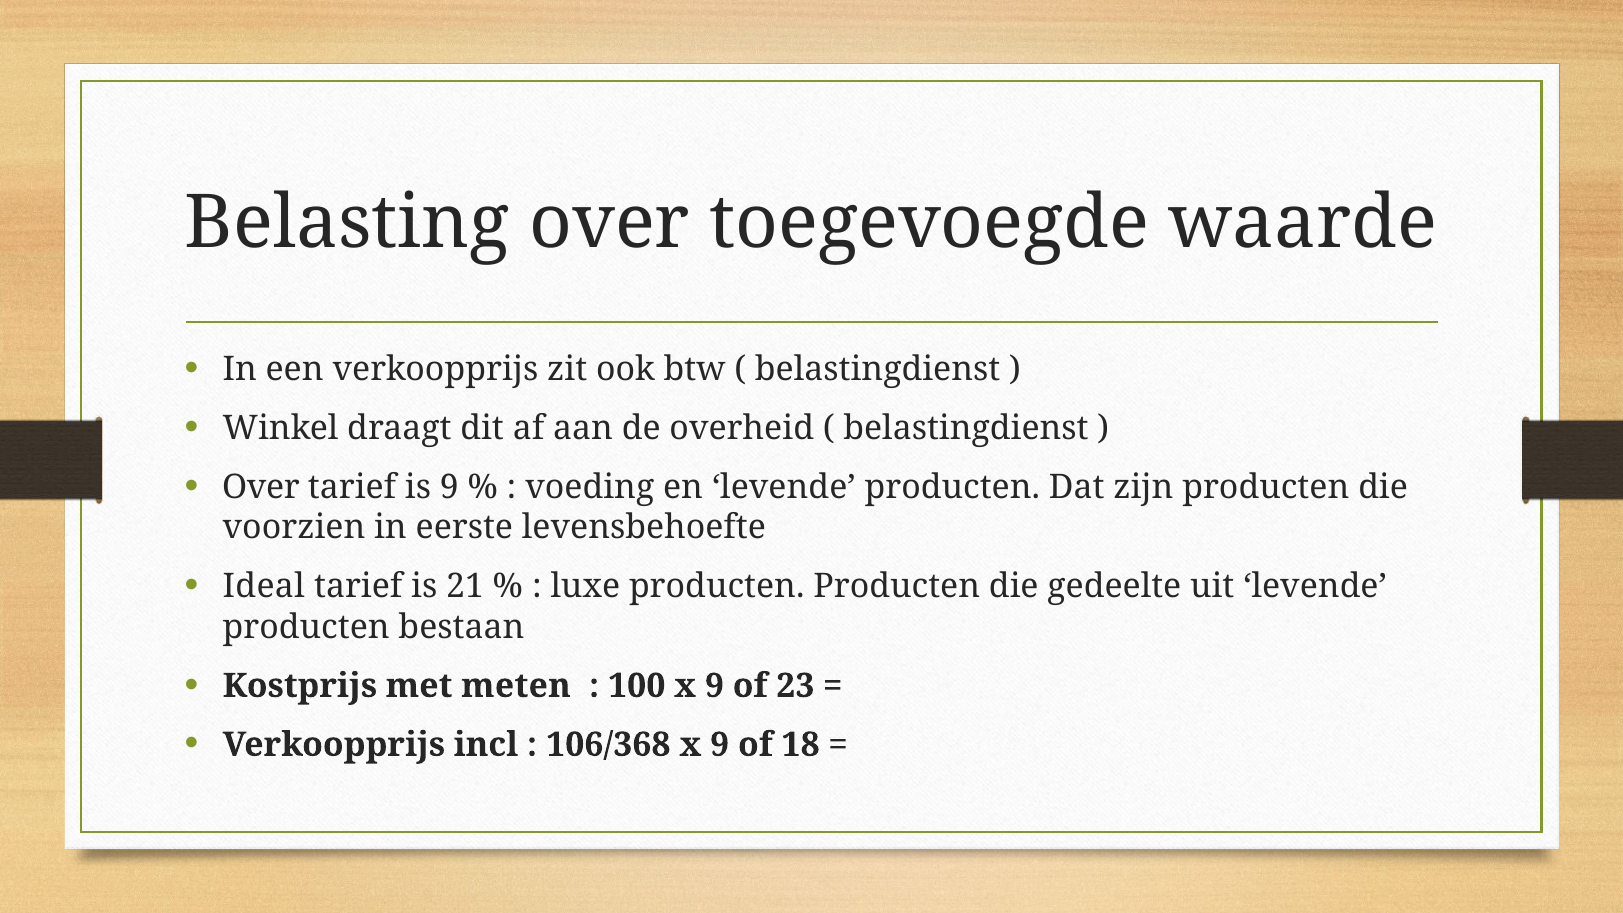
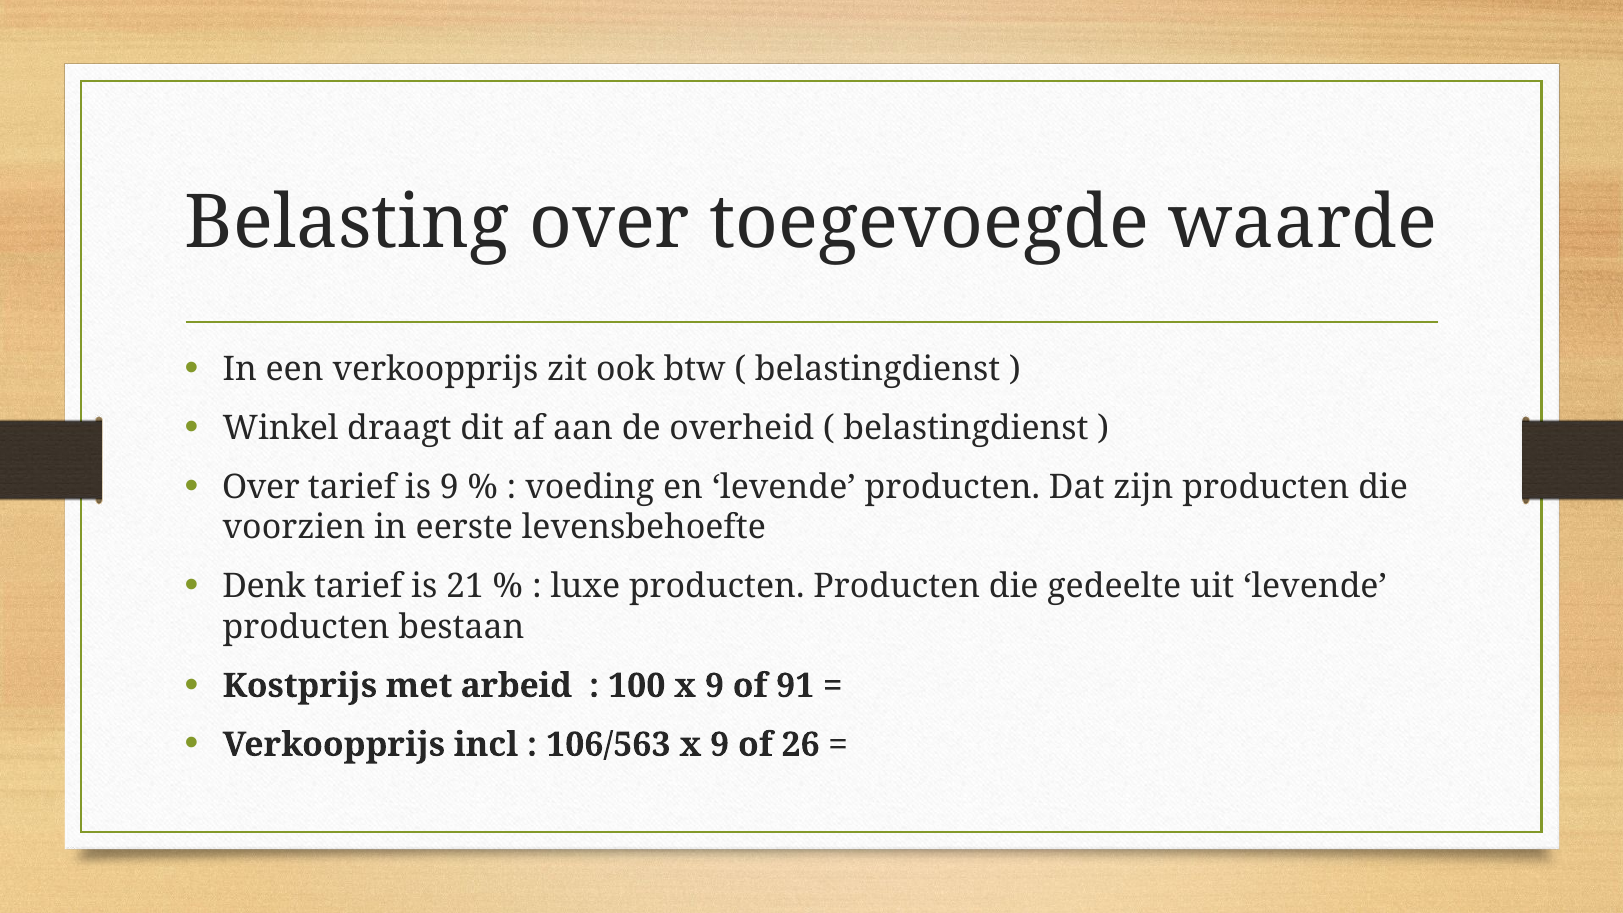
Ideal: Ideal -> Denk (264, 586)
meten: meten -> arbeid (516, 686)
23: 23 -> 91 (795, 686)
106/368: 106/368 -> 106/563 (608, 745)
18: 18 -> 26 (801, 745)
